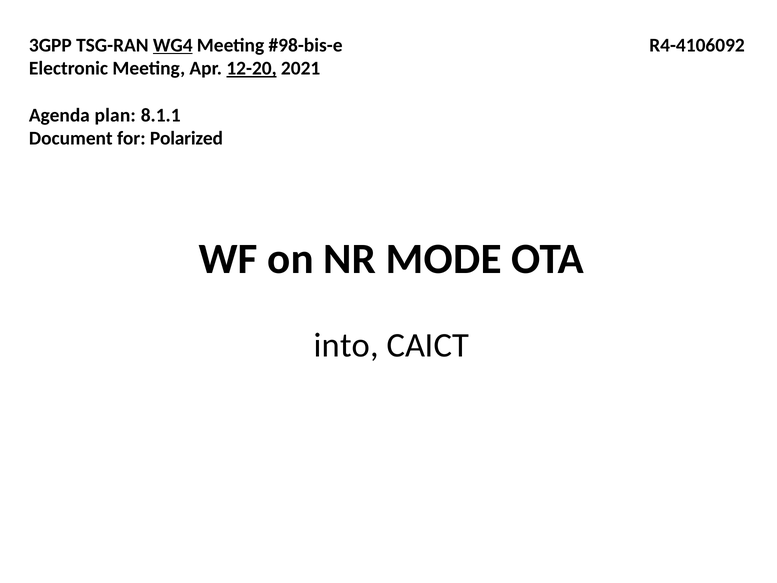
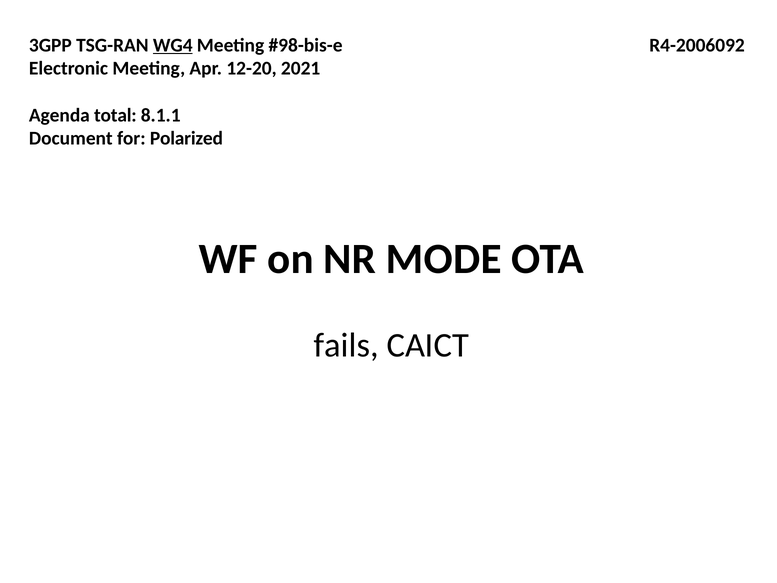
R4-4106092: R4-4106092 -> R4-2006092 (697, 45)
12-20 underline: present -> none (252, 68)
plan: plan -> total (115, 115)
into: into -> fails (346, 345)
